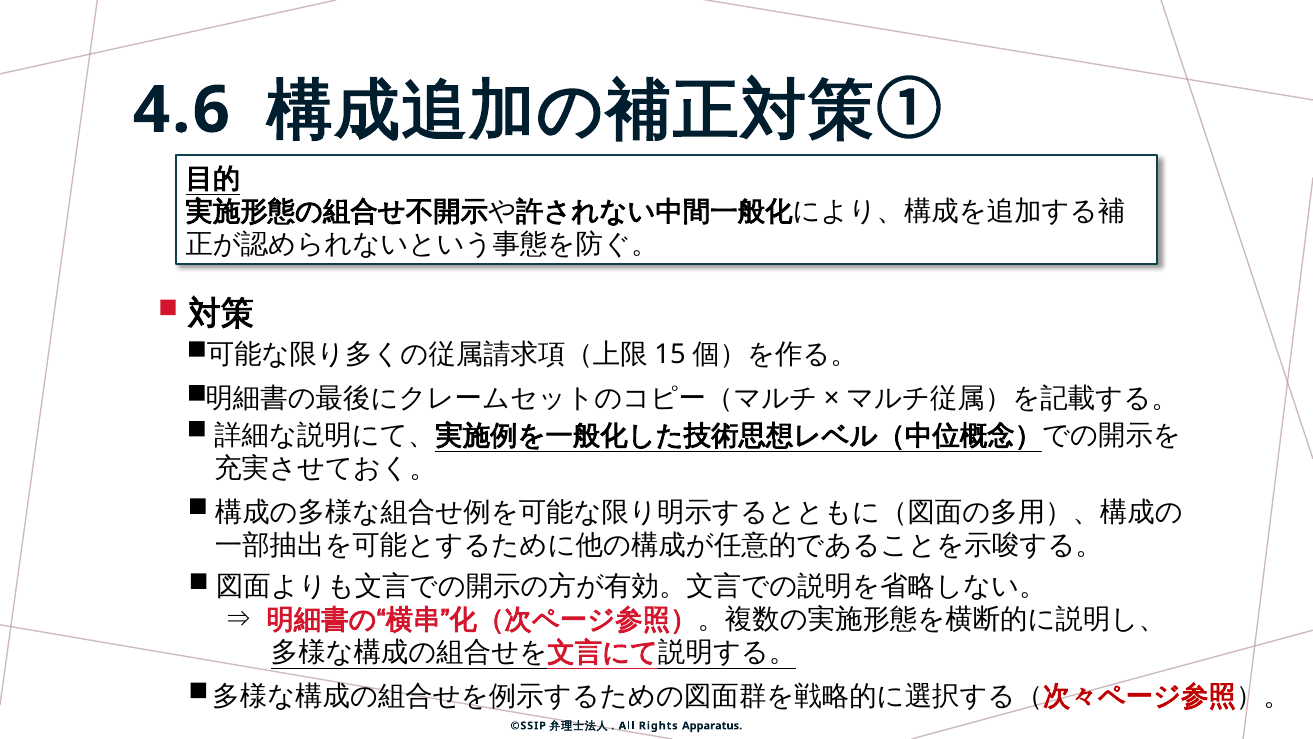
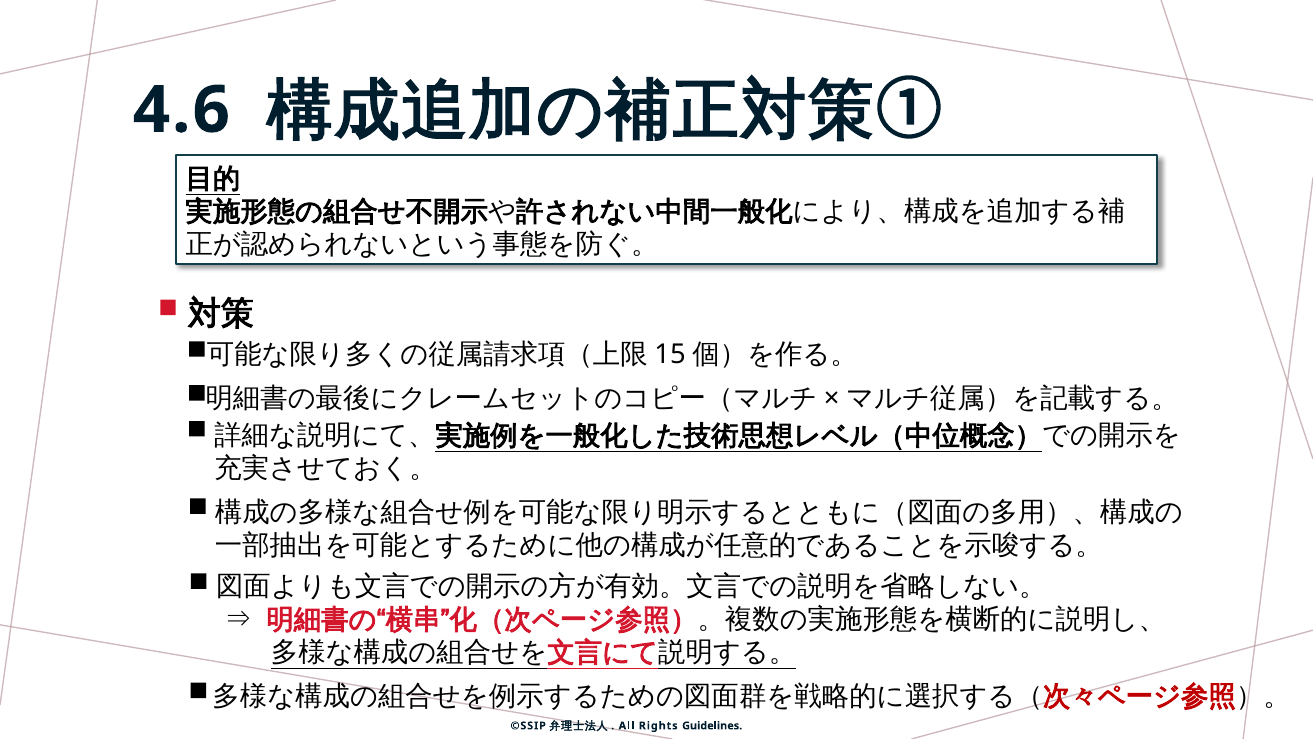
Apparatus: Apparatus -> Guidelines (712, 725)
